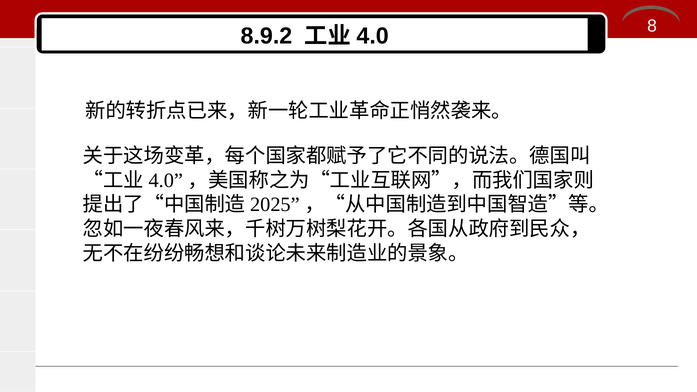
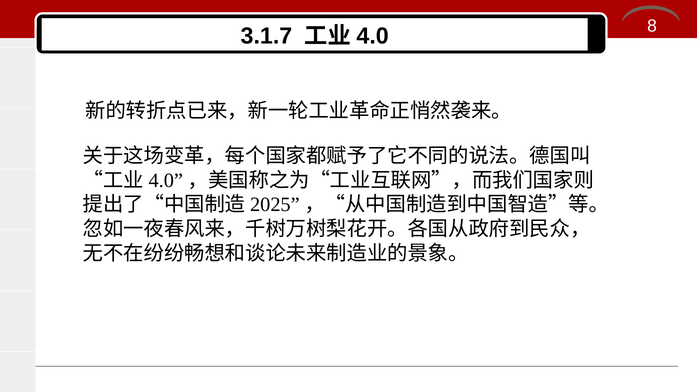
8.9.2: 8.9.2 -> 3.1.7 (266, 36)
